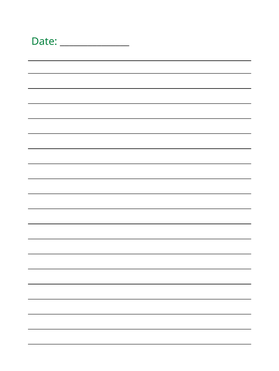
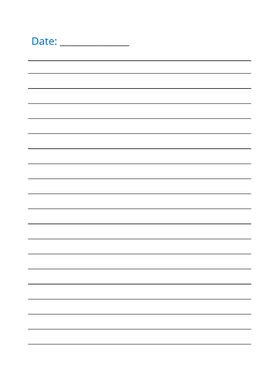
Date colour: green -> blue (44, 42)
